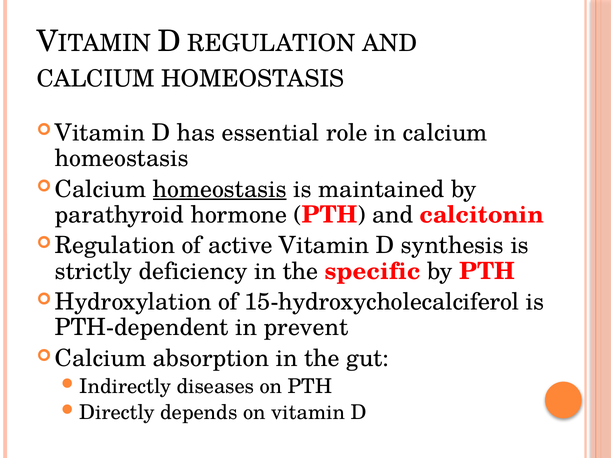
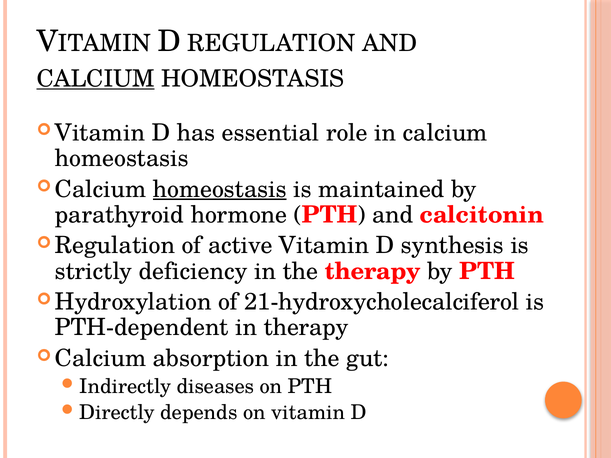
CALCIUM underline: none -> present (96, 79)
the specific: specific -> therapy (373, 271)
15-hydroxycholecalciferol: 15-hydroxycholecalciferol -> 21-hydroxycholecalciferol (382, 302)
in prevent: prevent -> therapy (306, 328)
